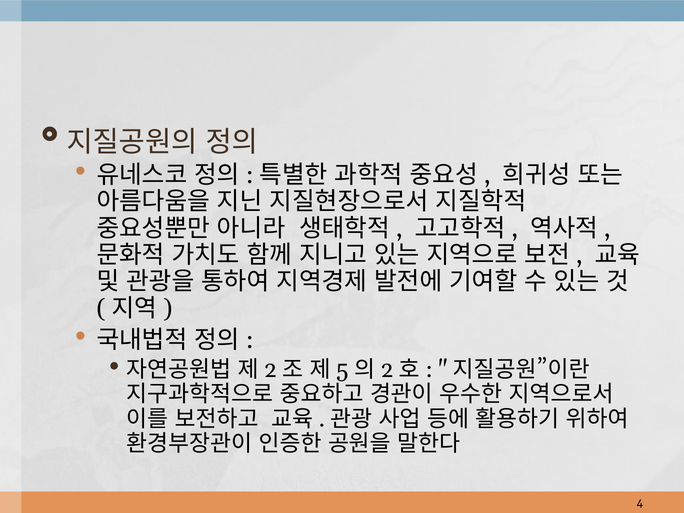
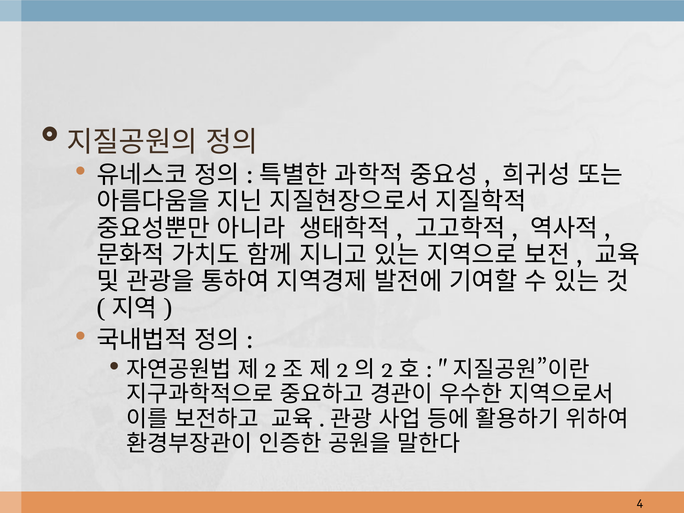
5: 5 -> 2 (342, 370)
